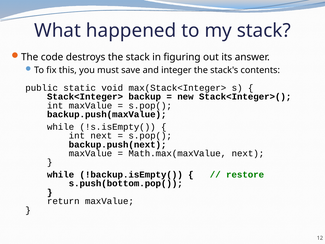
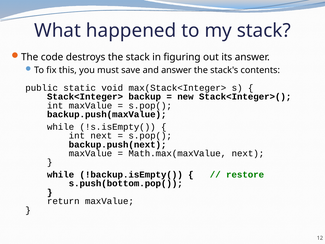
and integer: integer -> answer (176, 70)
